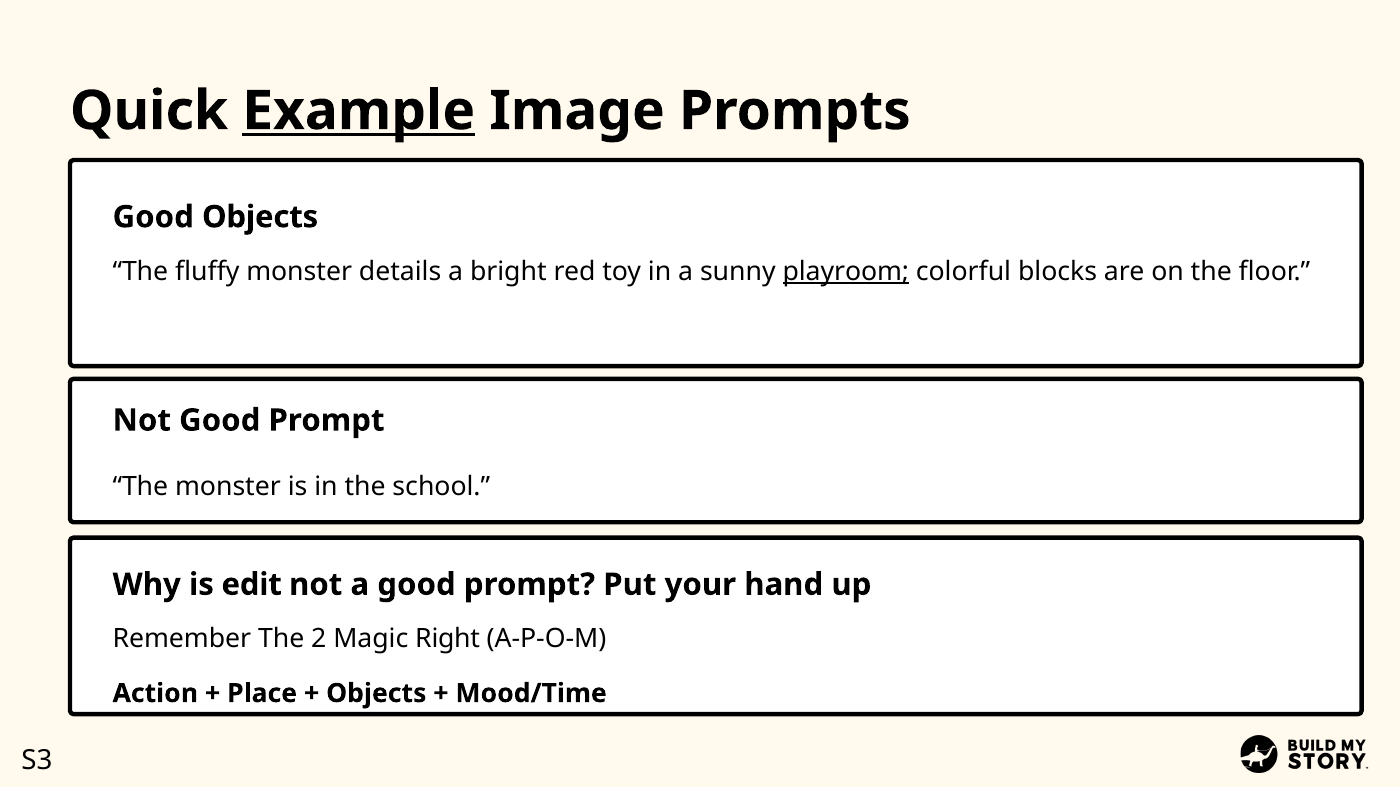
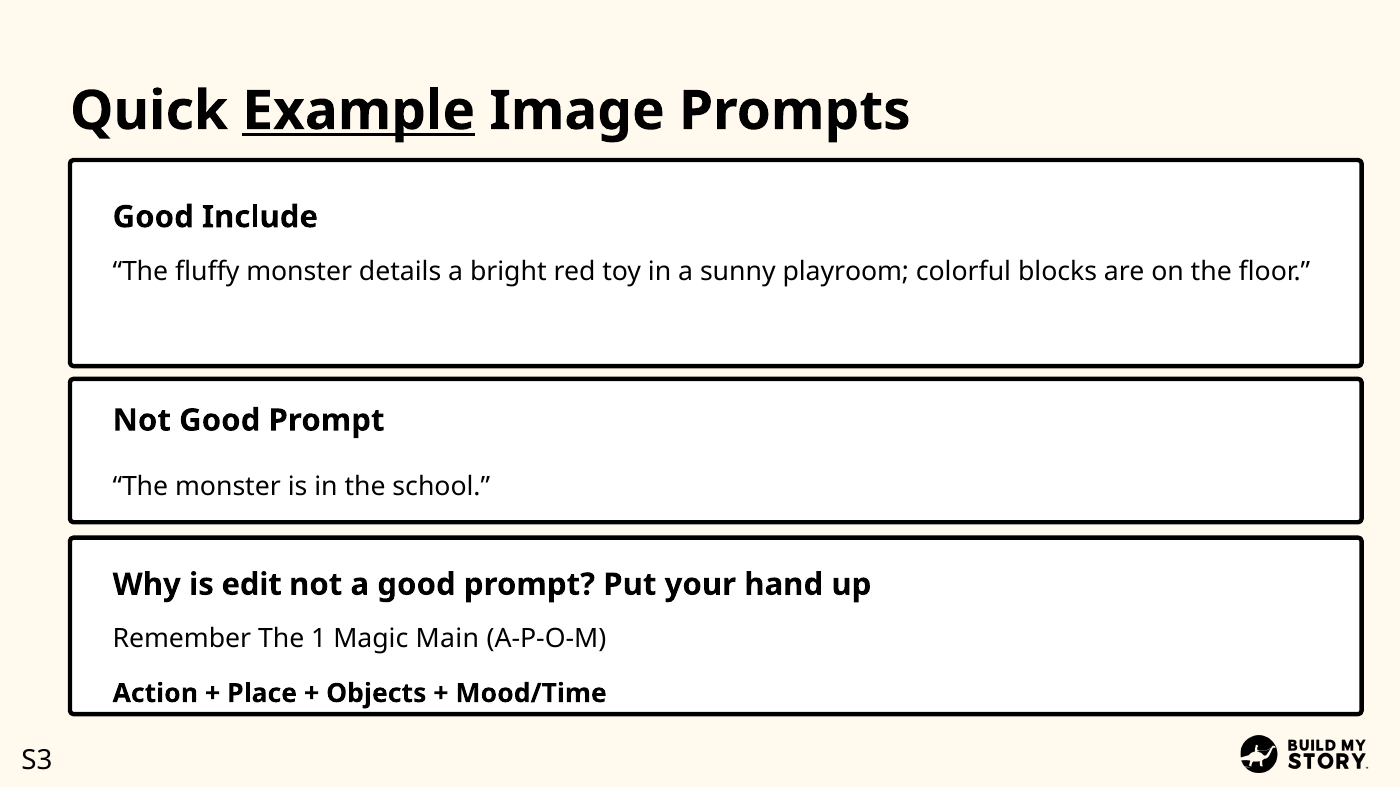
Good Objects: Objects -> Include (260, 217)
playroom underline: present -> none (846, 272)
2: 2 -> 1 (319, 639)
Right: Right -> Main (447, 639)
